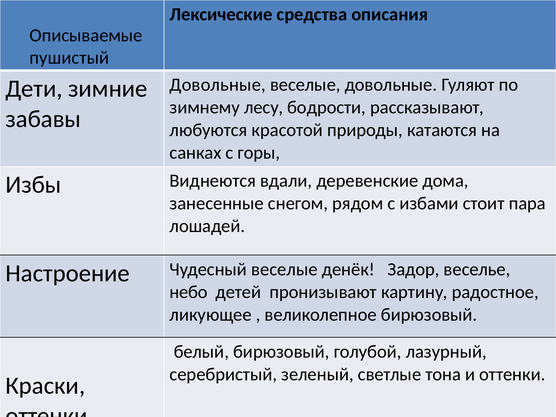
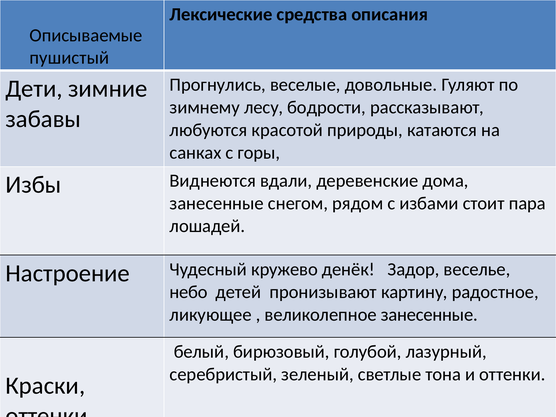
Довольные: Довольные -> Прогнулись (218, 85)
Чудесный веселые: веселые -> кружево (285, 269)
великолепное бирюзовый: бирюзовый -> занесенные (429, 315)
